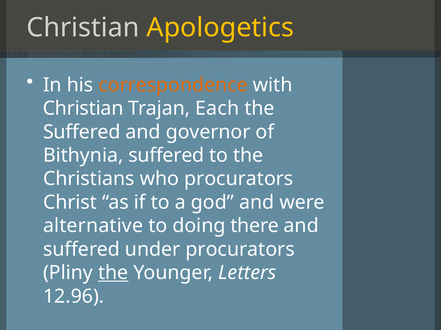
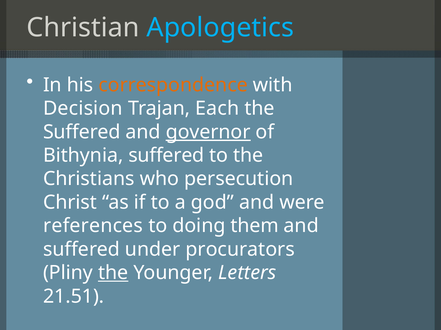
Apologetics colour: yellow -> light blue (220, 28)
Christian: Christian -> Decision (83, 109)
governor underline: none -> present (208, 132)
who procurators: procurators -> persecution (239, 179)
alternative: alternative -> references (93, 226)
there: there -> them (255, 226)
12.96: 12.96 -> 21.51 (74, 297)
